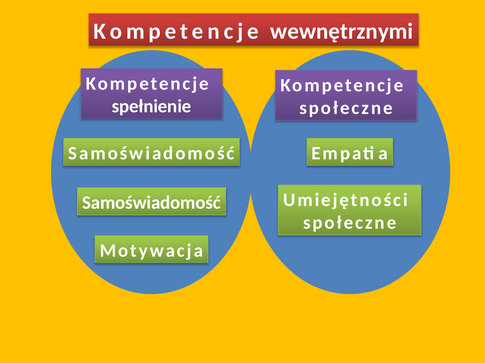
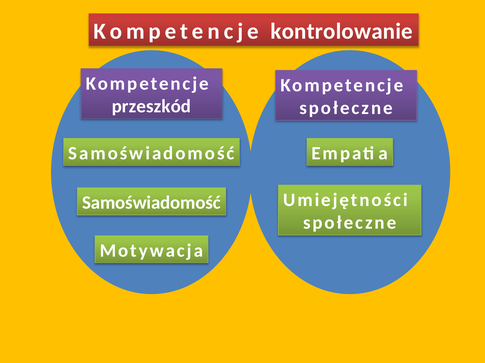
wewnętrznymi: wewnętrznymi -> kontrolowanie (342, 31)
spełnienie: spełnienie -> przeszkód (151, 106)
